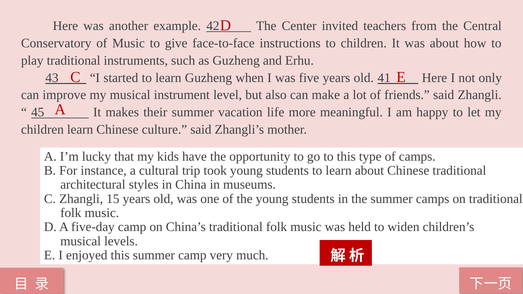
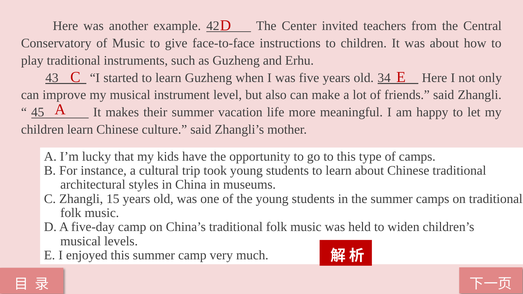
41: 41 -> 34 (384, 78)
